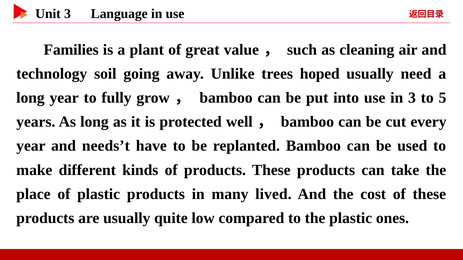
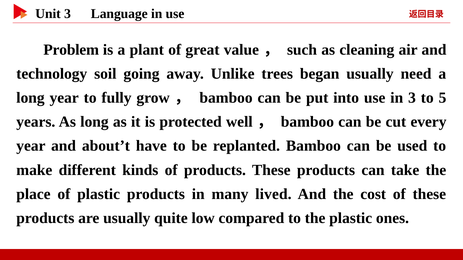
Families: Families -> Problem (71, 50)
hoped: hoped -> began (320, 74)
needs’t: needs’t -> about’t (106, 146)
